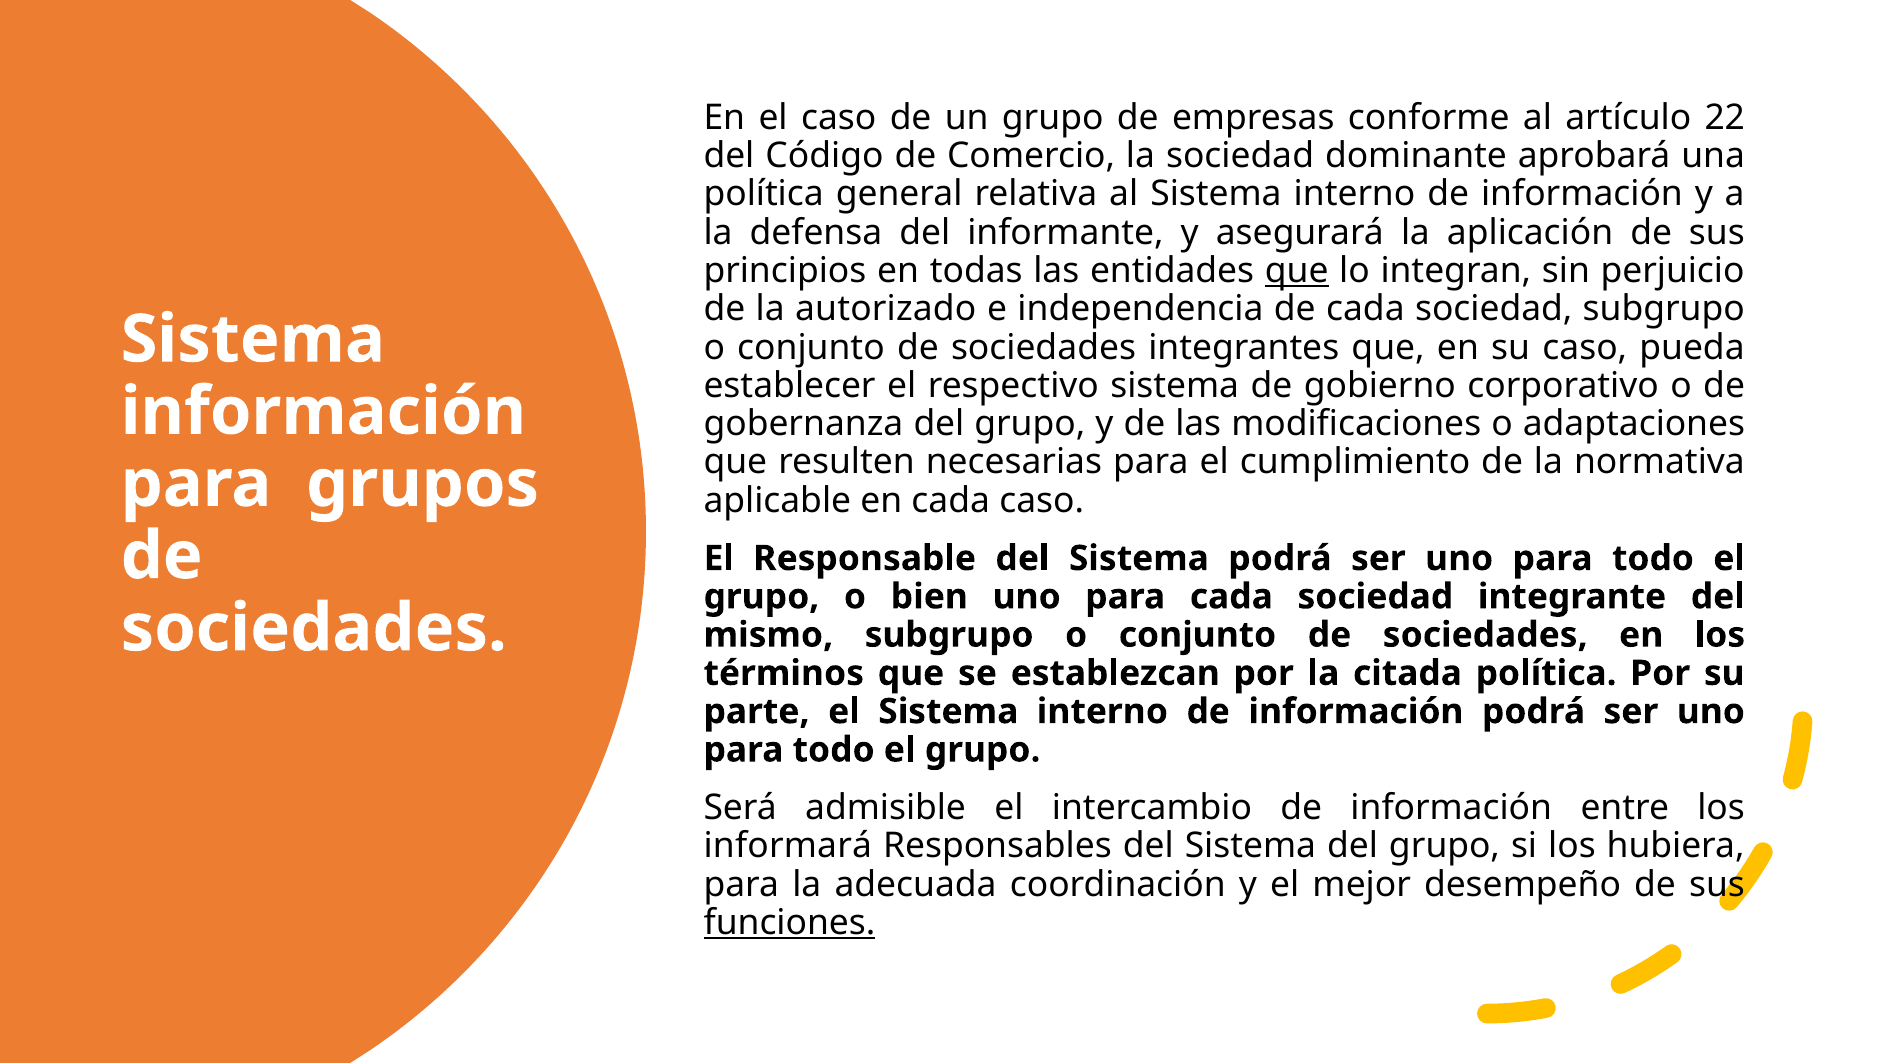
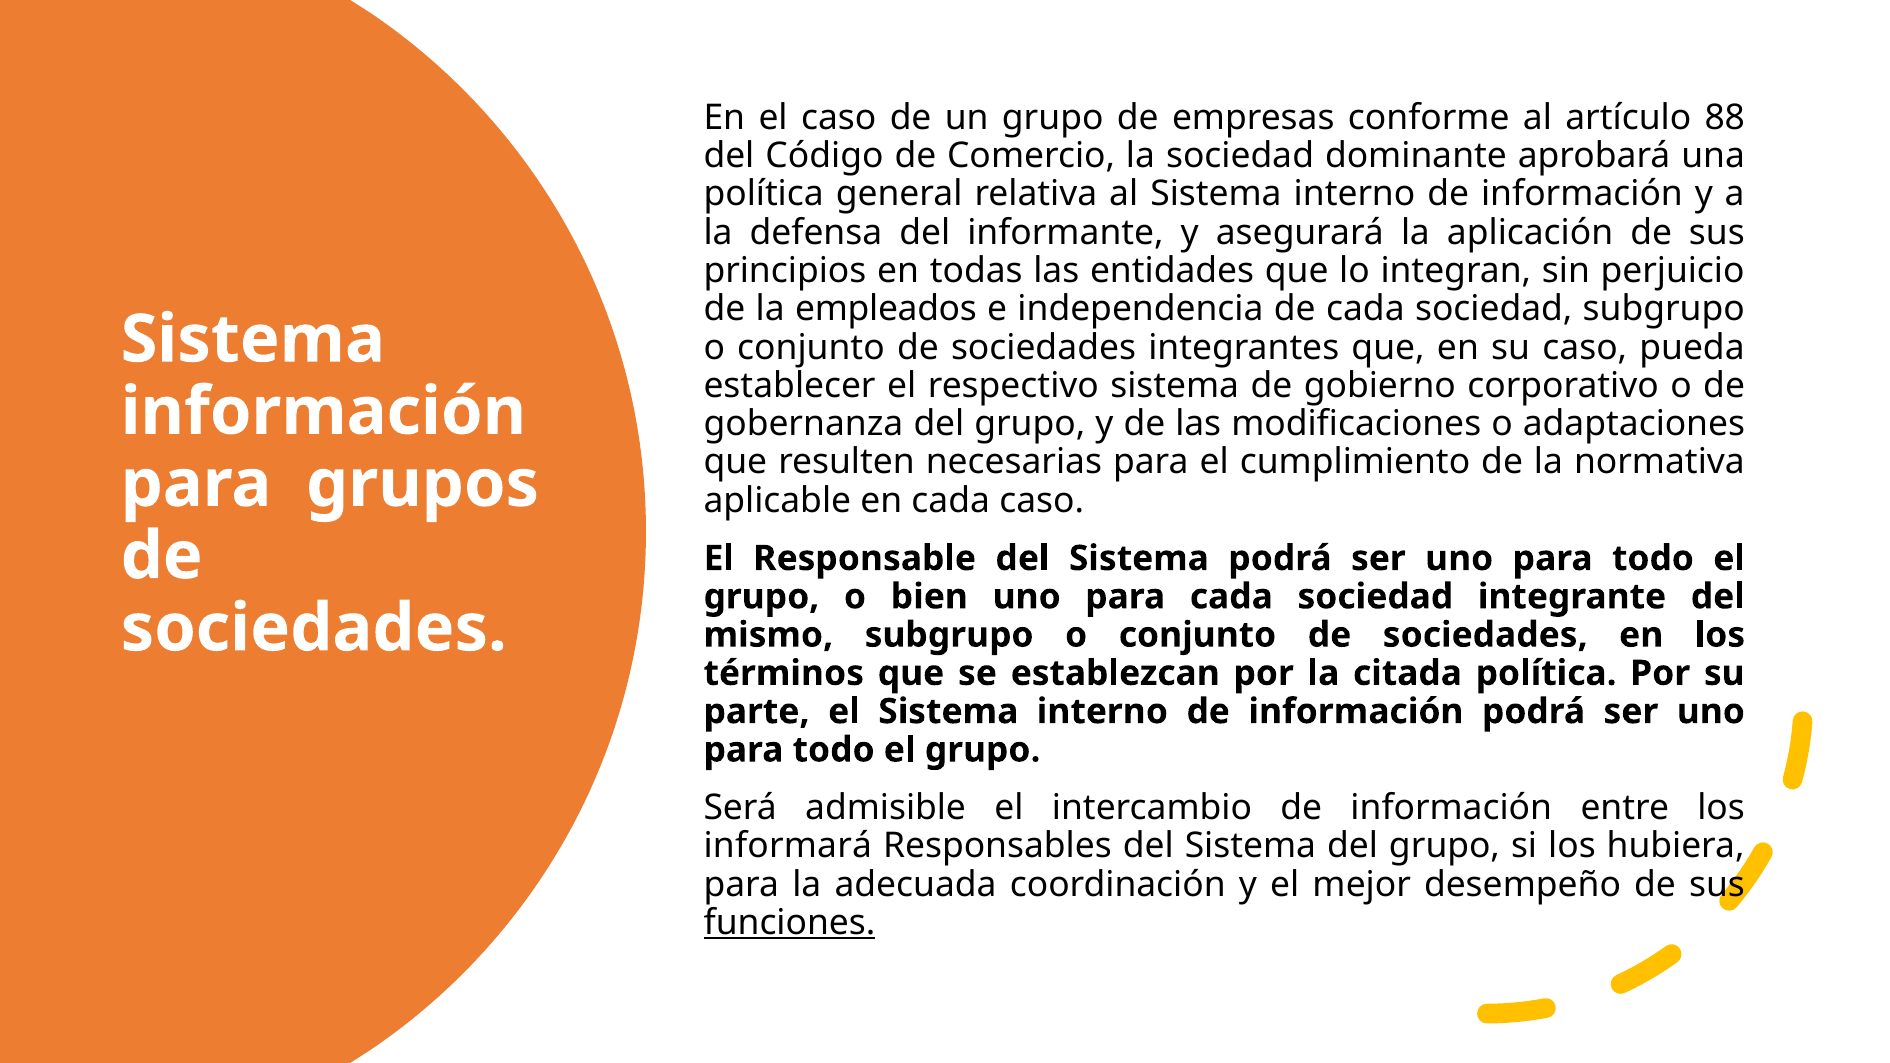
22: 22 -> 88 (1725, 118)
que underline: present -> none (1297, 271)
autorizado: autorizado -> empleados (886, 309)
